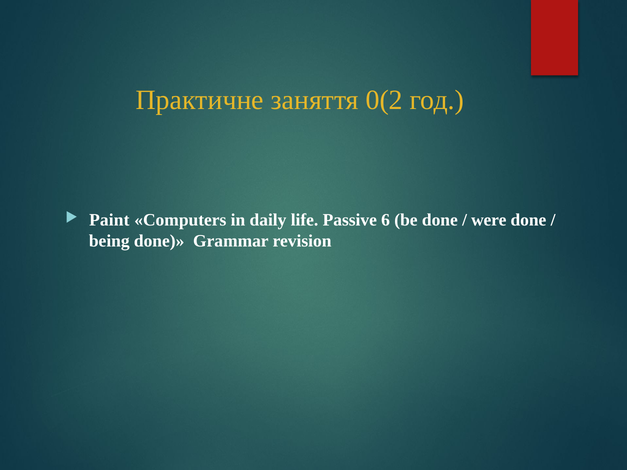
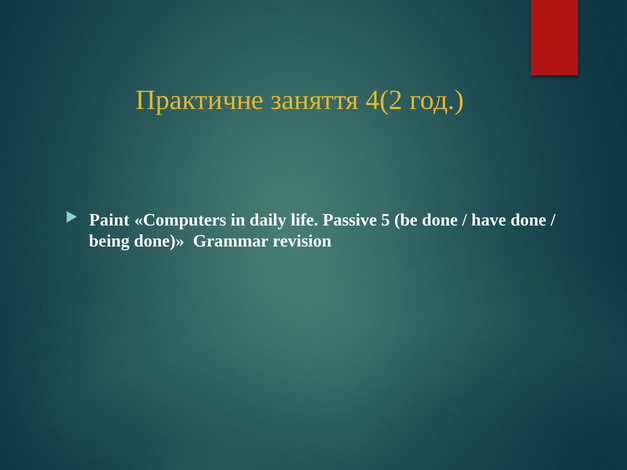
0(2: 0(2 -> 4(2 (384, 100)
6: 6 -> 5 (386, 220)
were: were -> have (489, 220)
